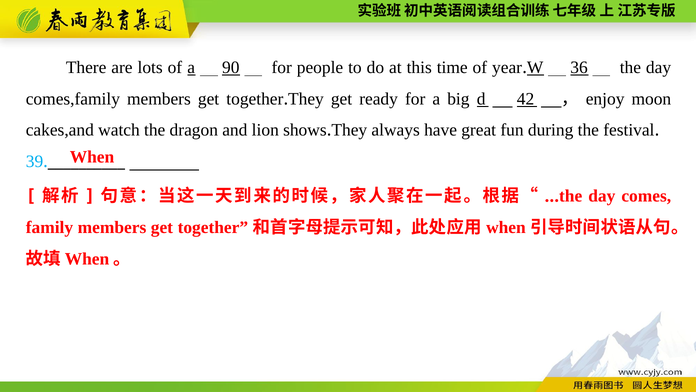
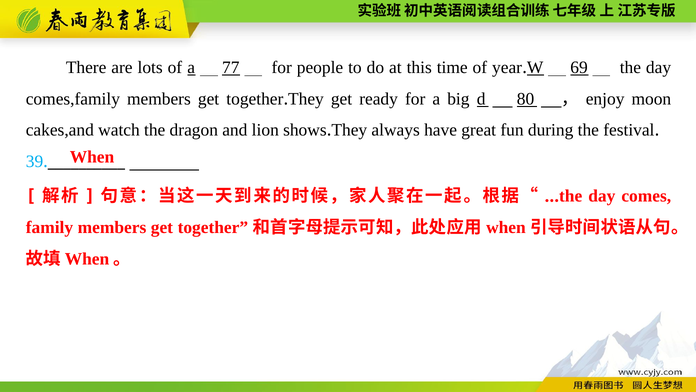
90: 90 -> 77 (231, 67)
36: 36 -> 69 (579, 67)
42: 42 -> 80 (526, 99)
